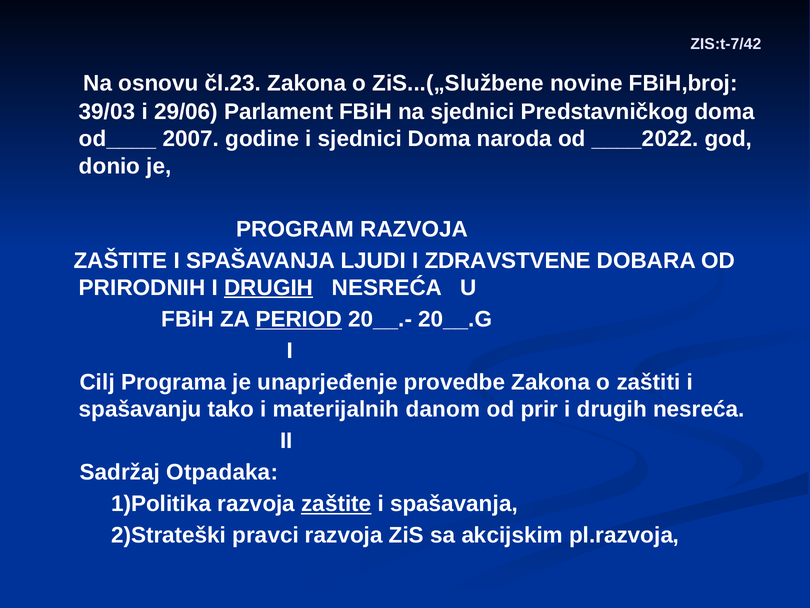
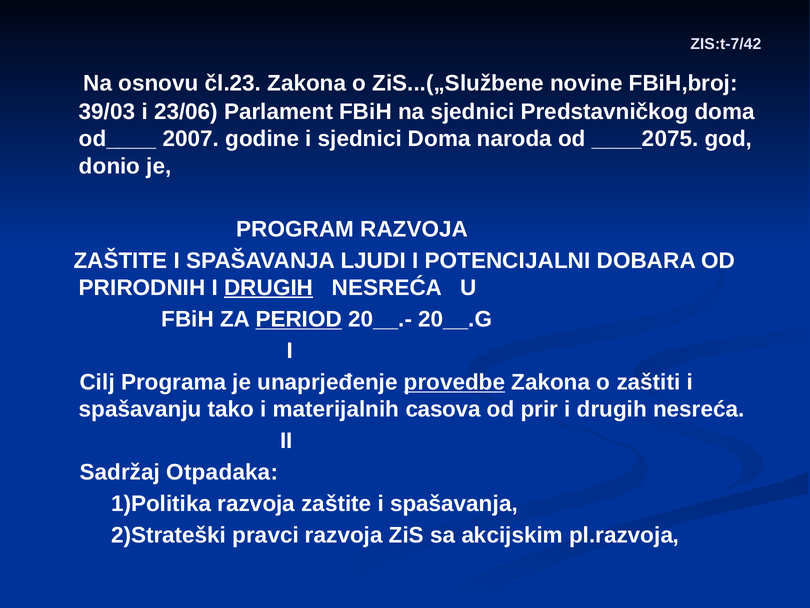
29/06: 29/06 -> 23/06 (186, 112)
____2022: ____2022 -> ____2075 (645, 139)
ZDRAVSTVENE: ZDRAVSTVENE -> POTENCIJALNI (508, 260)
provedbe underline: none -> present (455, 382)
danom: danom -> casova (443, 409)
zaštite underline: present -> none (336, 504)
